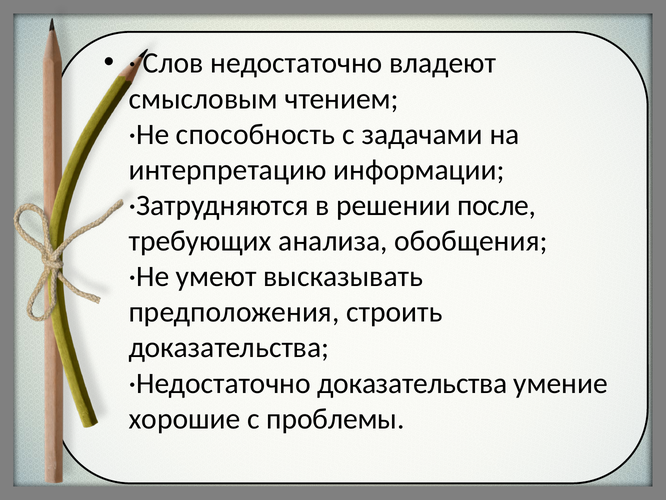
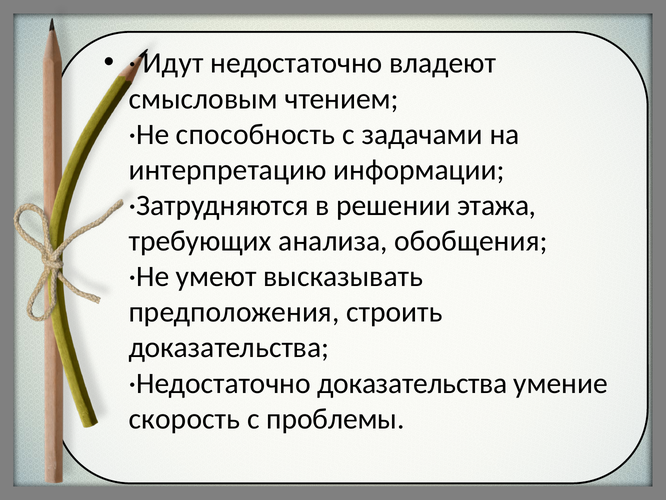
Слов: Слов -> Идут (173, 63)
после: после -> этажа (497, 205)
хорошие: хорошие -> скорость (184, 418)
